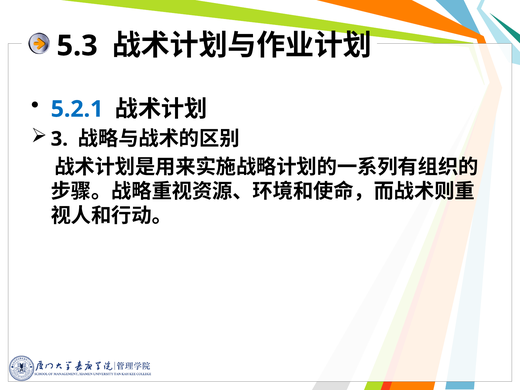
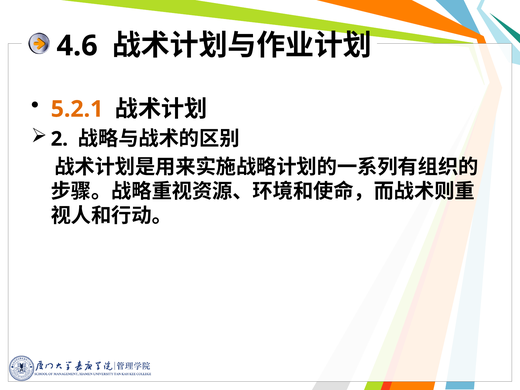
5.3: 5.3 -> 4.6 (77, 46)
5.2.1 colour: blue -> orange (77, 109)
3: 3 -> 2 (59, 139)
